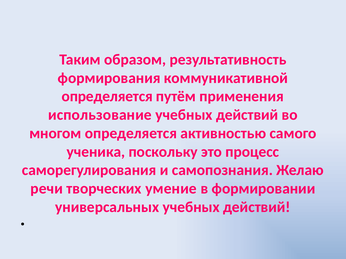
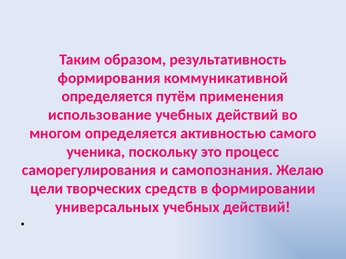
речи: речи -> цели (47, 189)
умение: умение -> средств (171, 189)
